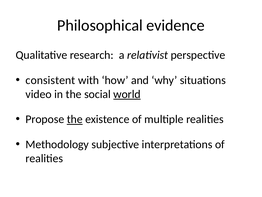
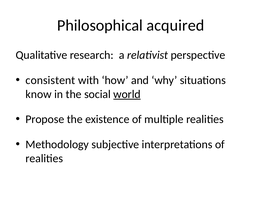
evidence: evidence -> acquired (175, 25)
video: video -> know (39, 94)
the underline: present -> none (75, 119)
